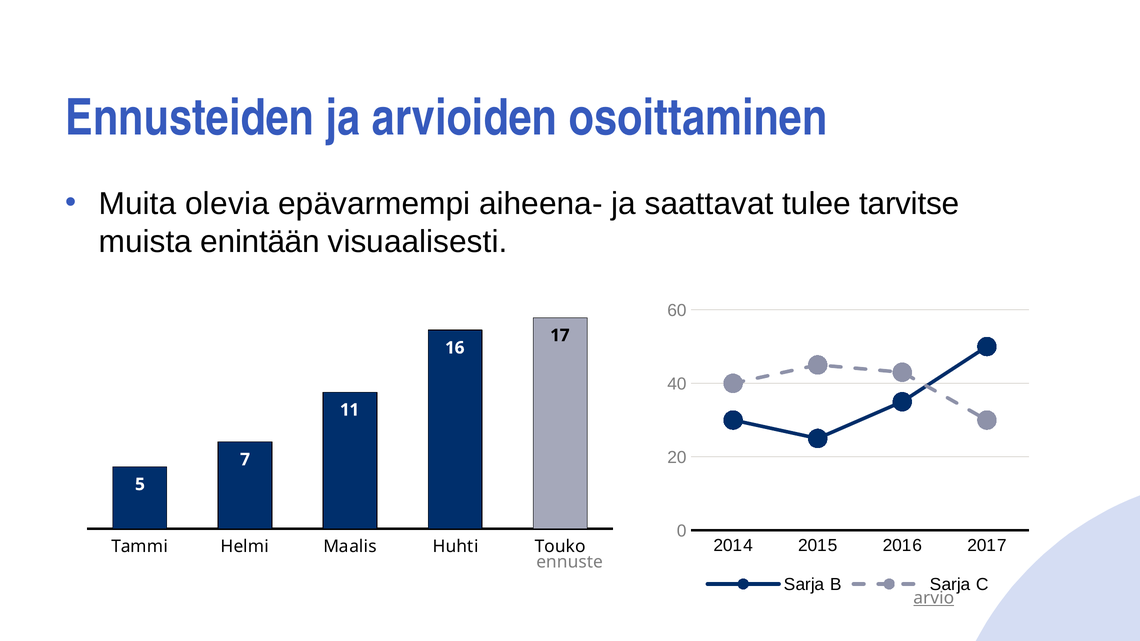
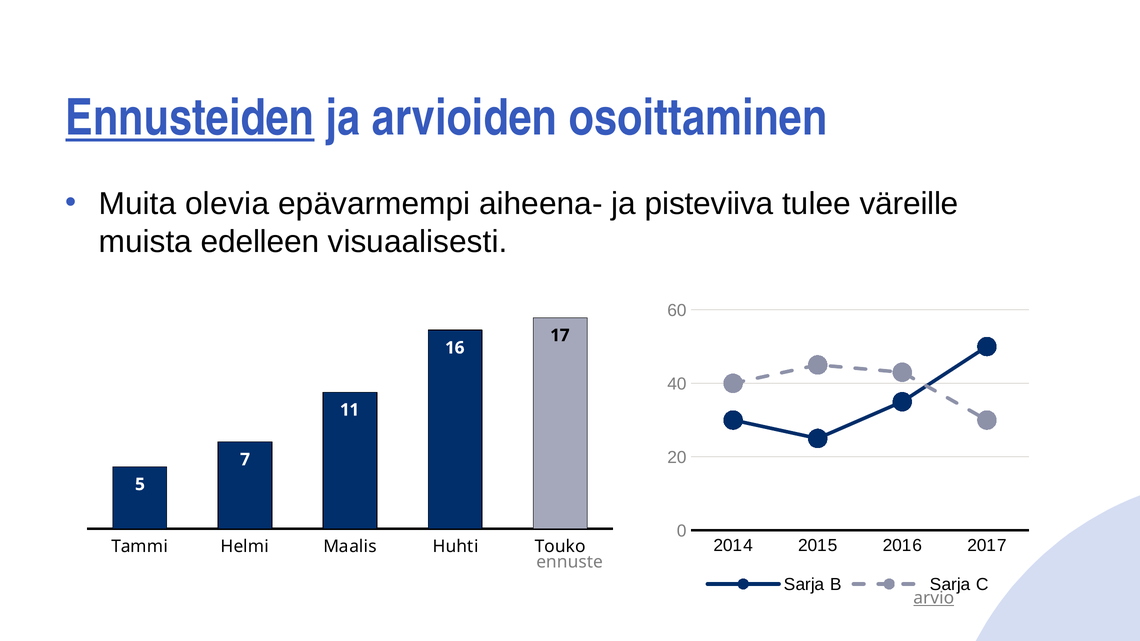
Ennusteiden underline: none -> present (190, 118)
saattavat: saattavat -> pisteviiva (709, 204)
tarvitse: tarvitse -> väreille (909, 204)
enintään: enintään -> edelleen (260, 242)
